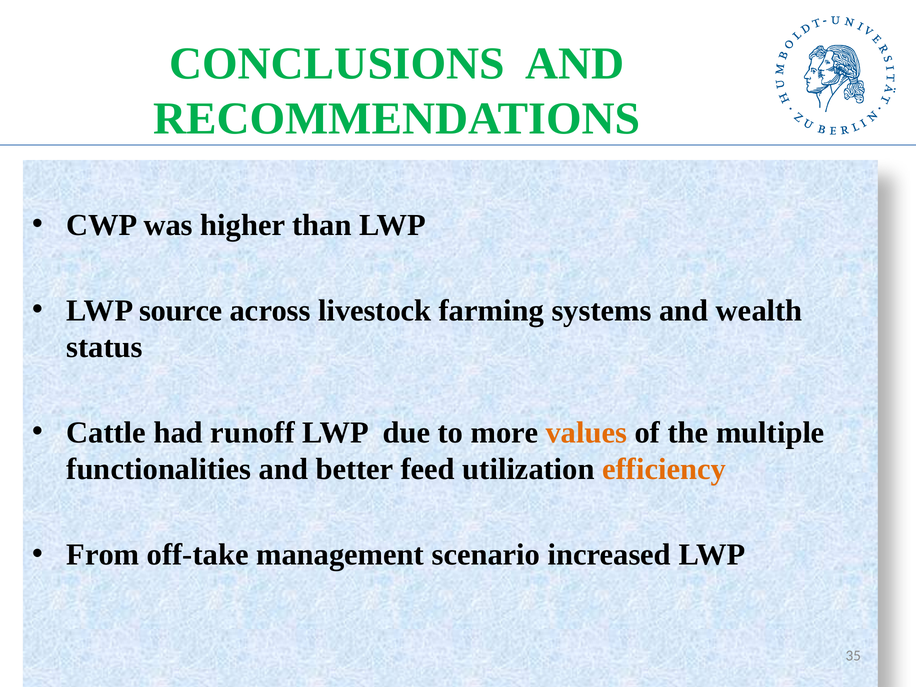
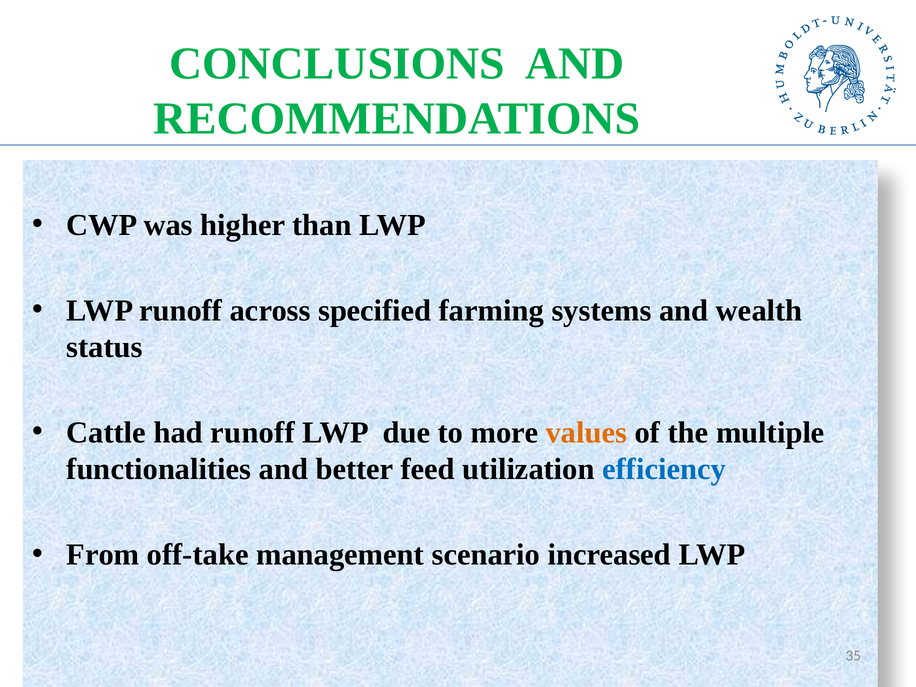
LWP source: source -> runoff (181, 310)
livestock: livestock -> specified (375, 310)
efficiency colour: orange -> blue (664, 469)
